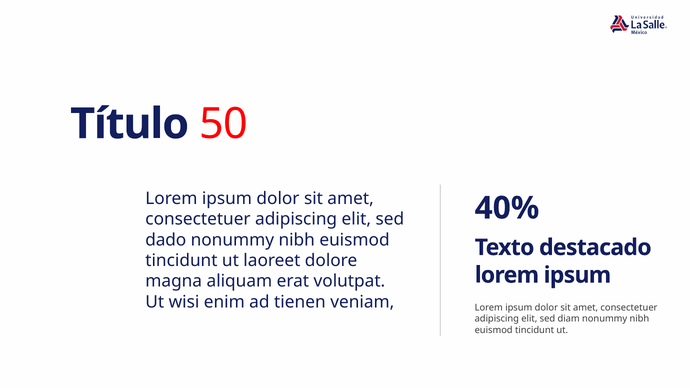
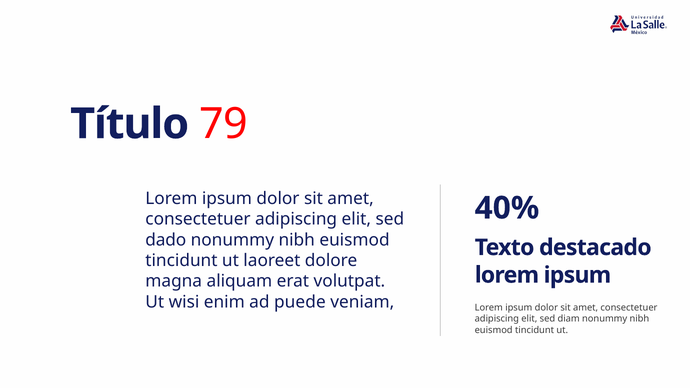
50: 50 -> 79 (224, 124)
tienen: tienen -> puede (300, 302)
